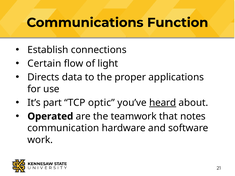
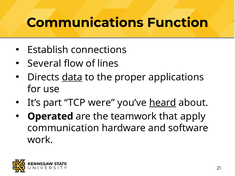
Certain: Certain -> Several (44, 64)
light: light -> lines (108, 64)
data underline: none -> present (72, 77)
optic: optic -> were (101, 103)
notes: notes -> apply (193, 117)
